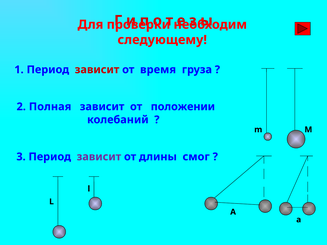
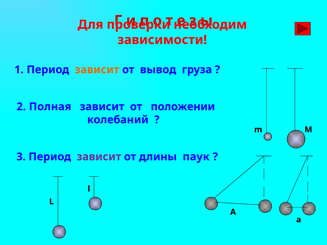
следующему: следующему -> зависимости (162, 40)
зависит colour: red -> orange (97, 70)
время: время -> вывод (158, 70)
смог: смог -> паук (196, 157)
